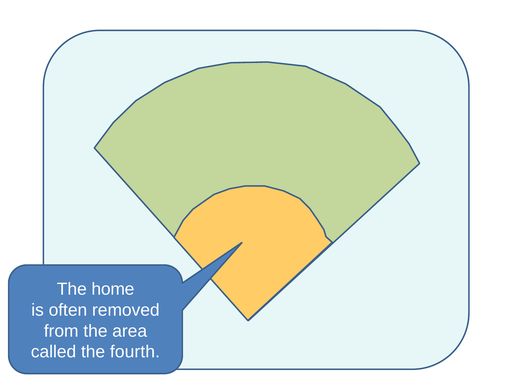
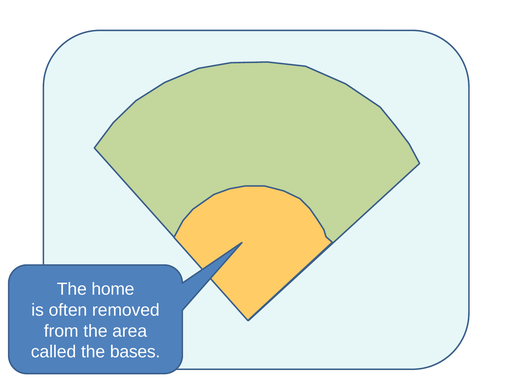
fourth: fourth -> bases (135, 352)
